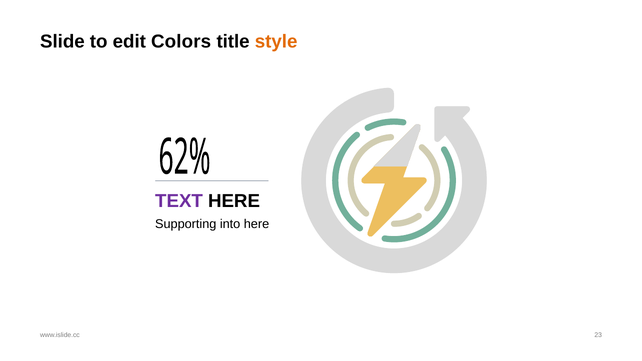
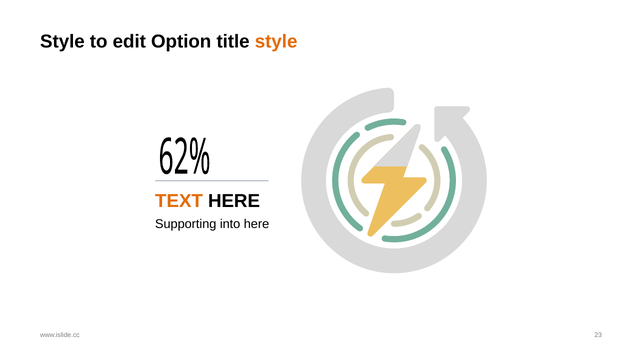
Slide: Slide -> Style (62, 42)
Colors: Colors -> Option (181, 42)
TEXT colour: purple -> orange (179, 201)
